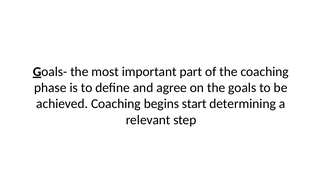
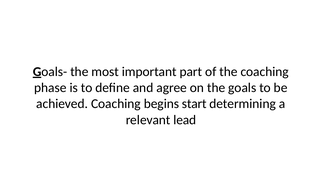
step: step -> lead (185, 120)
